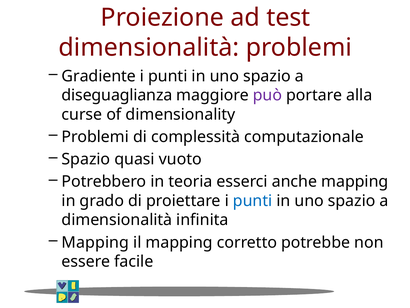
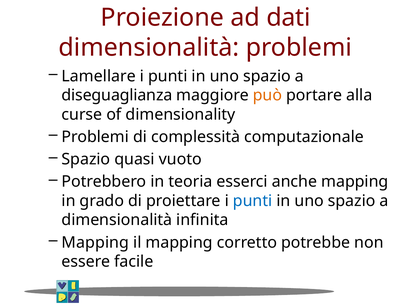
test: test -> dati (288, 18)
Gradiente: Gradiente -> Lamellare (99, 76)
può colour: purple -> orange (267, 95)
